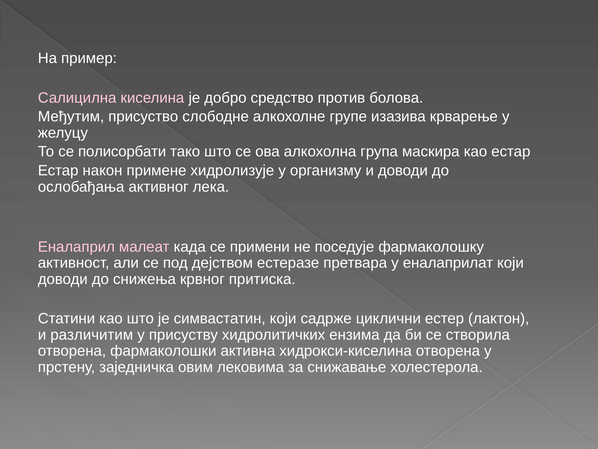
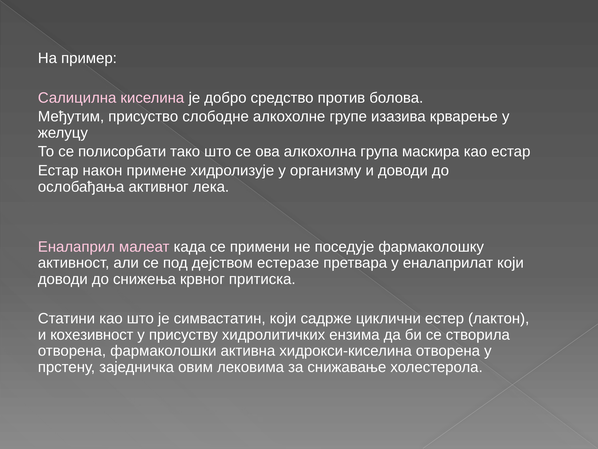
различитим: различитим -> кохезивност (92, 335)
